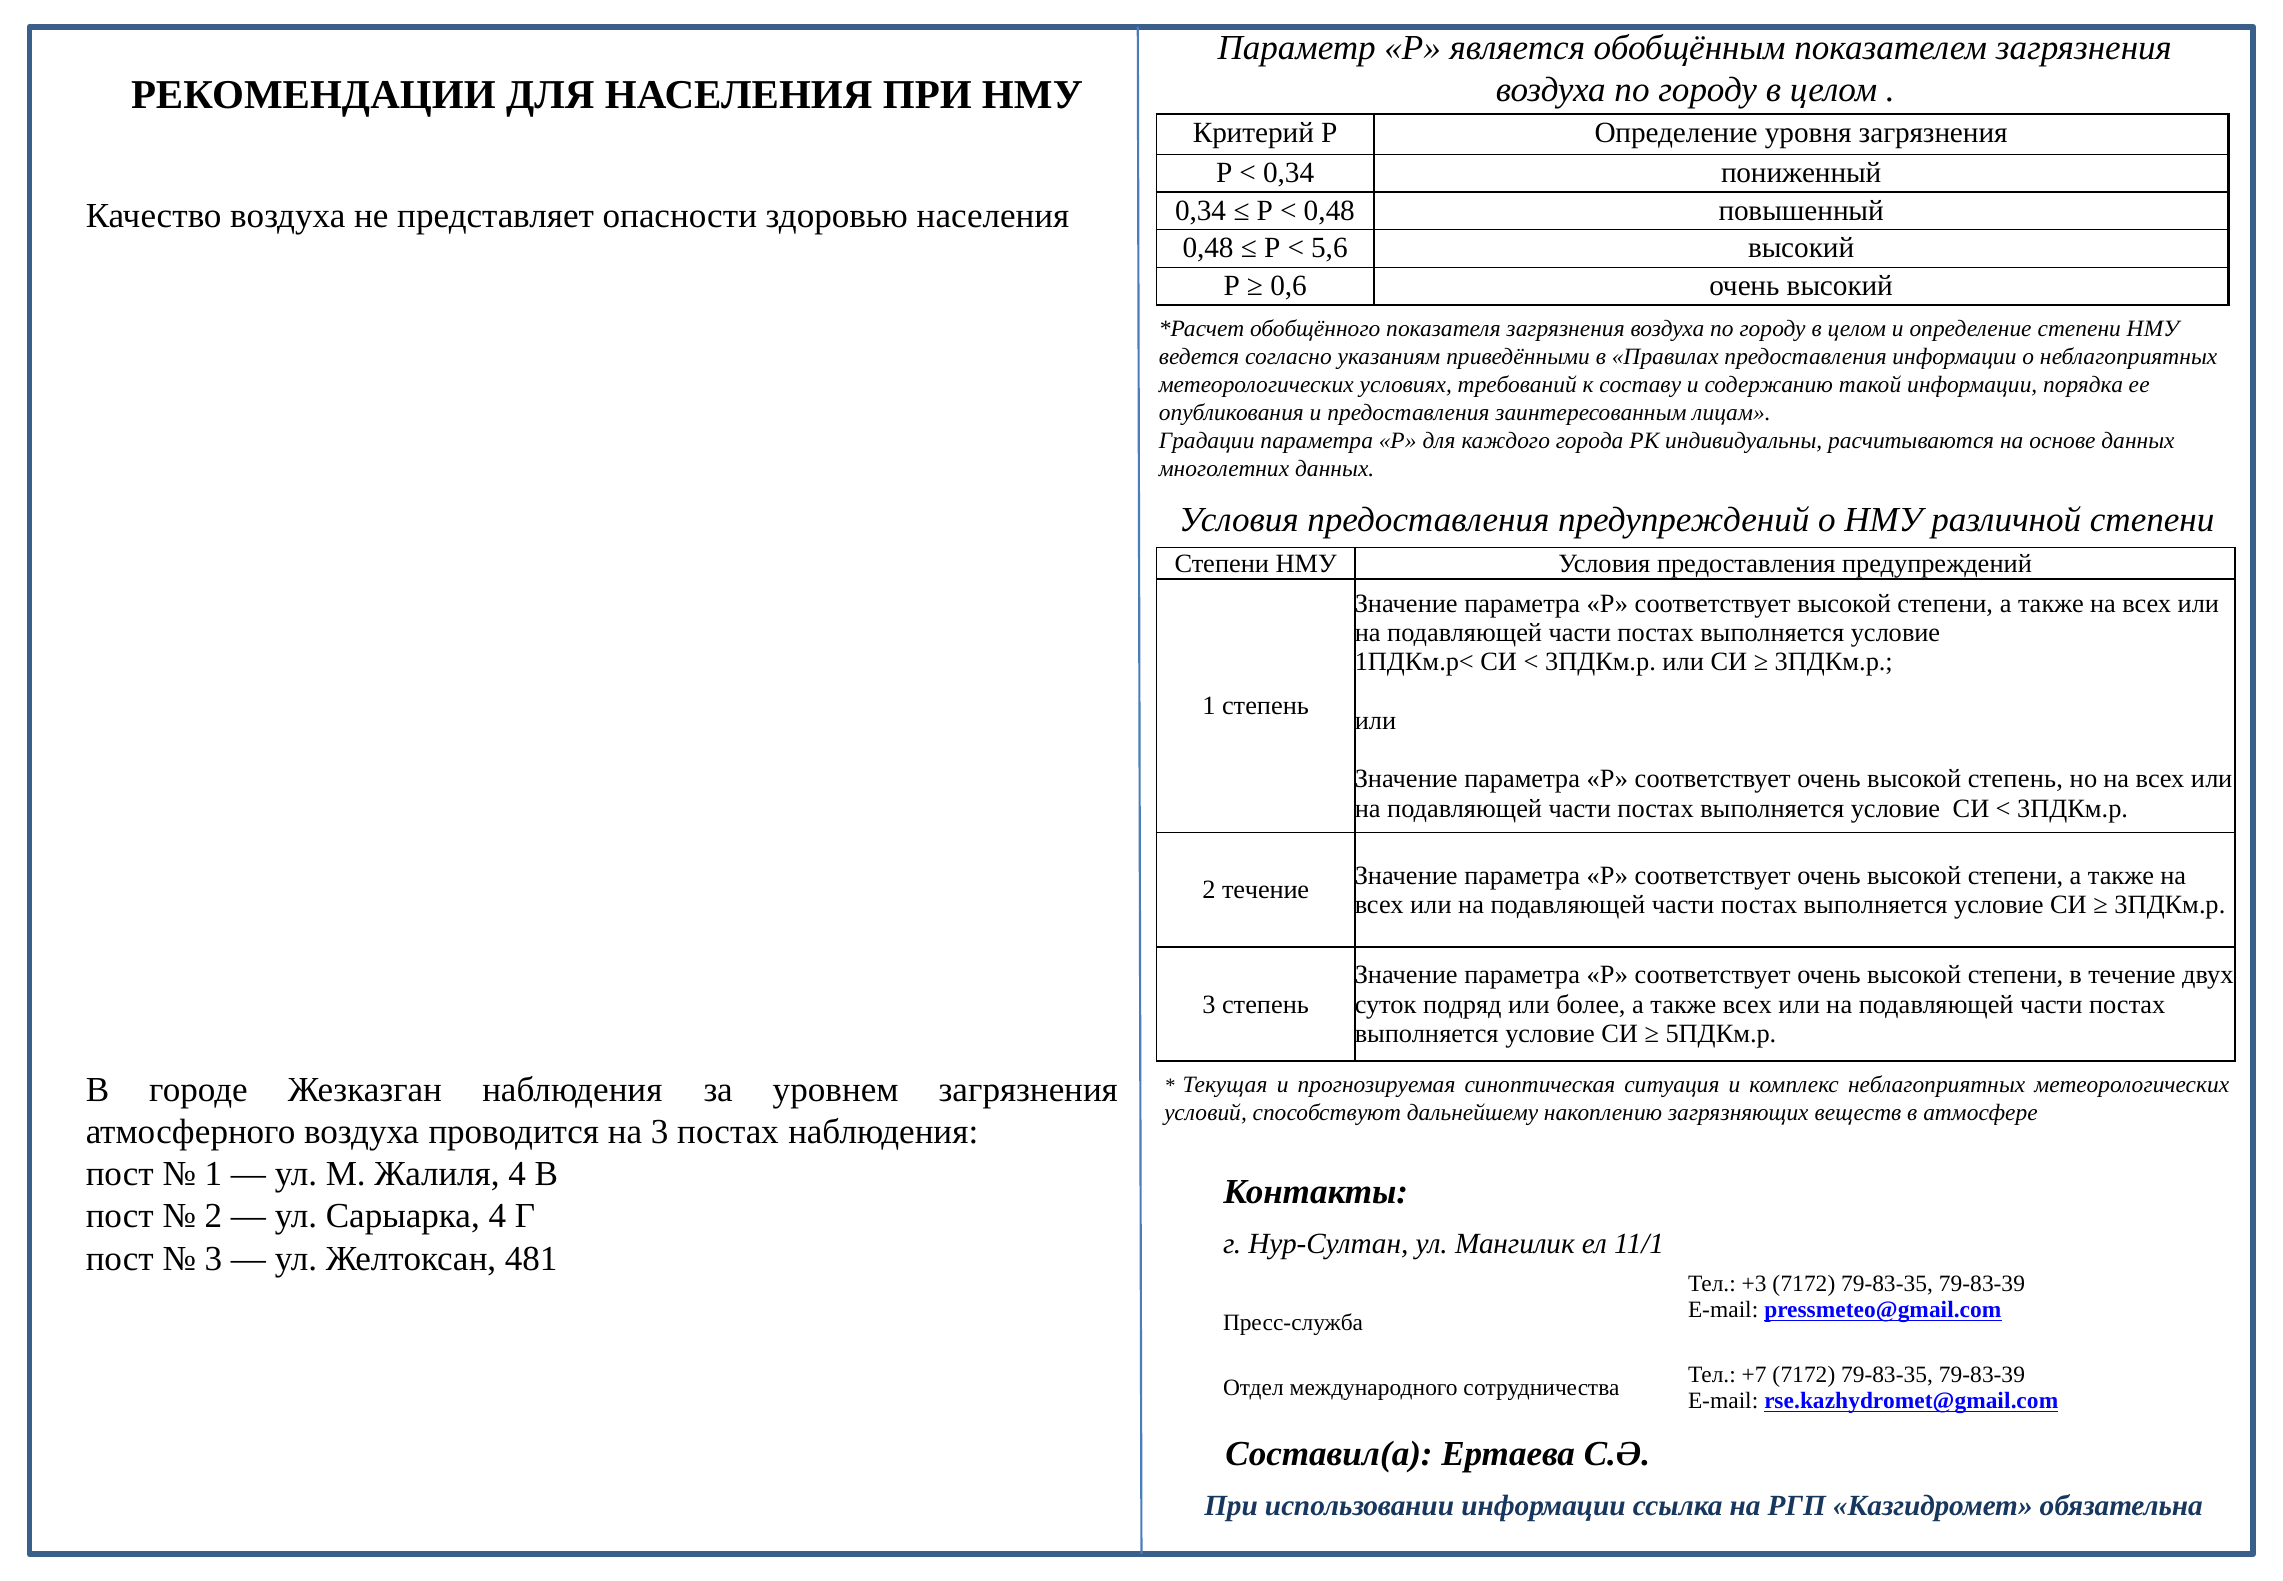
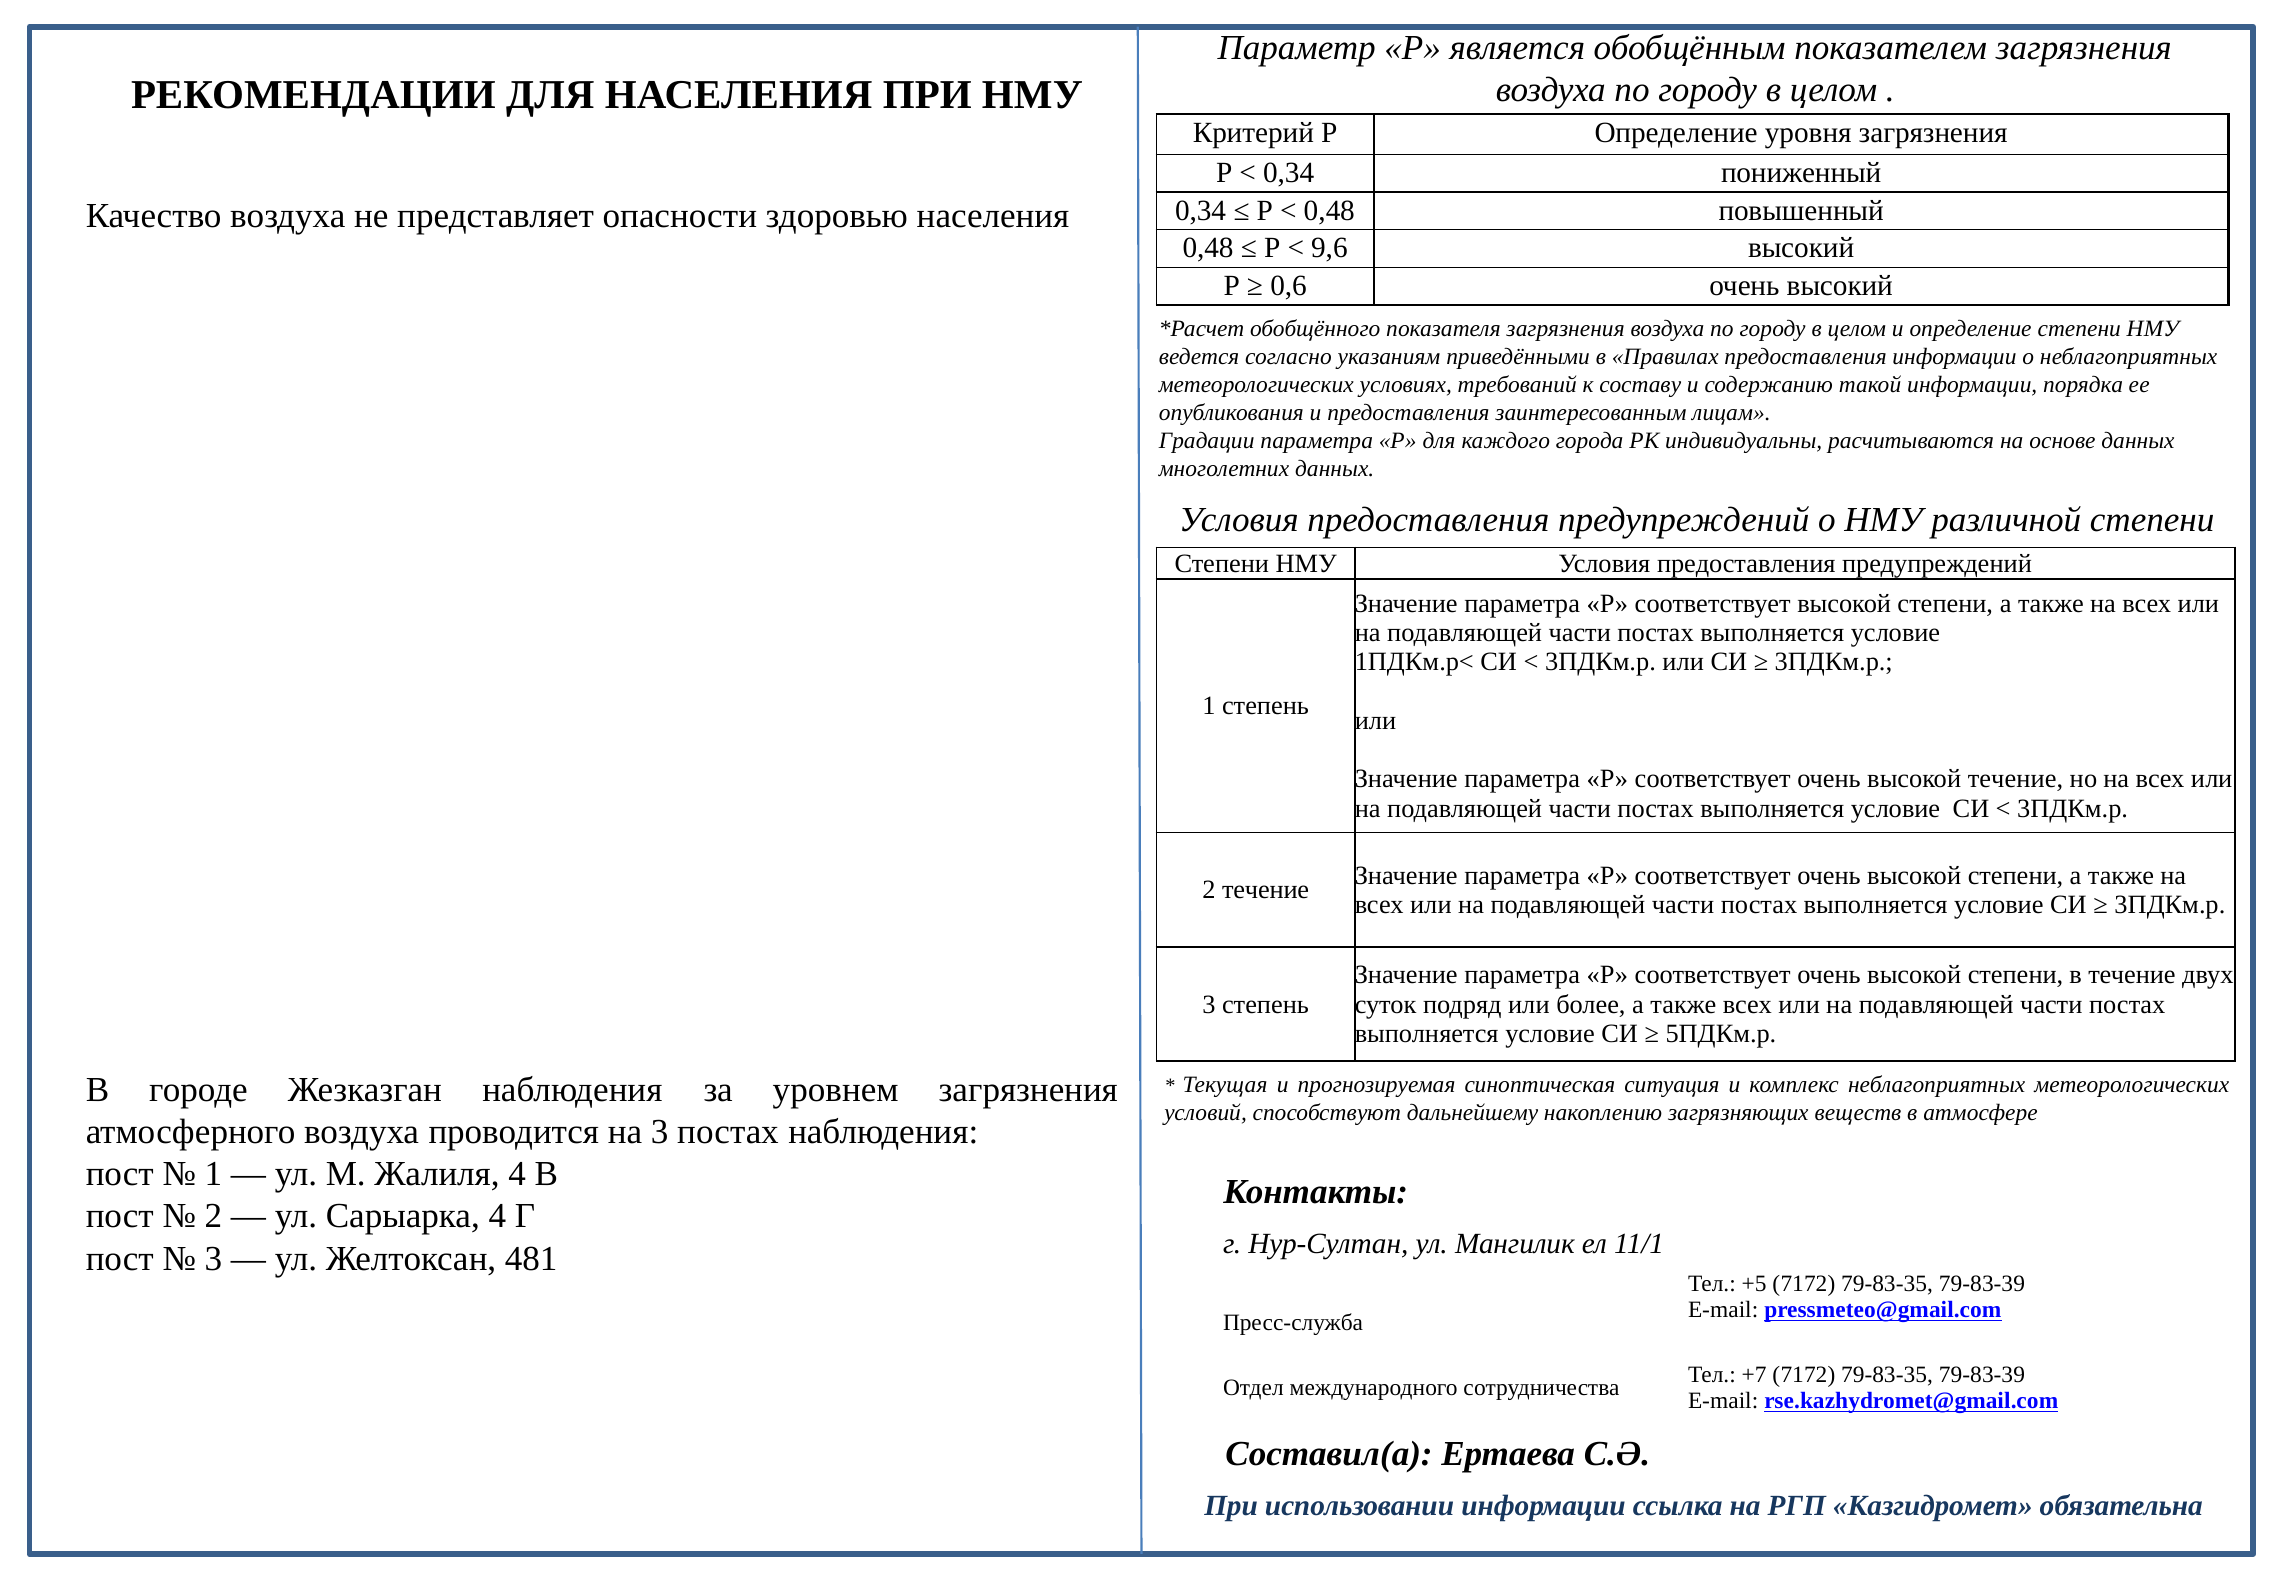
5,6: 5,6 -> 9,6 (1329, 248)
высокой степень: степень -> течение (2015, 779)
+3: +3 -> +5 (1754, 1283)
